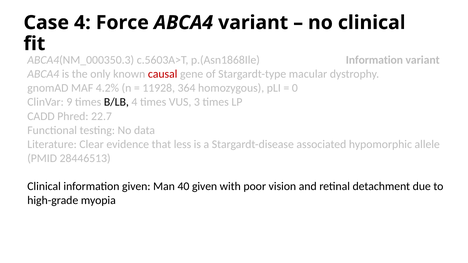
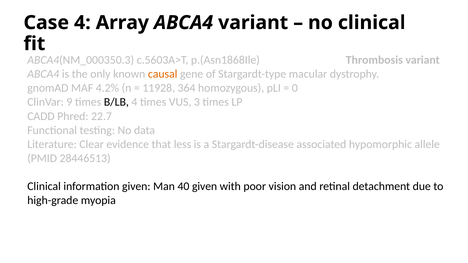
Force: Force -> Array (122, 23)
p.(Asn1868Ile Information: Information -> Thrombosis (374, 60)
causal colour: red -> orange (163, 74)
